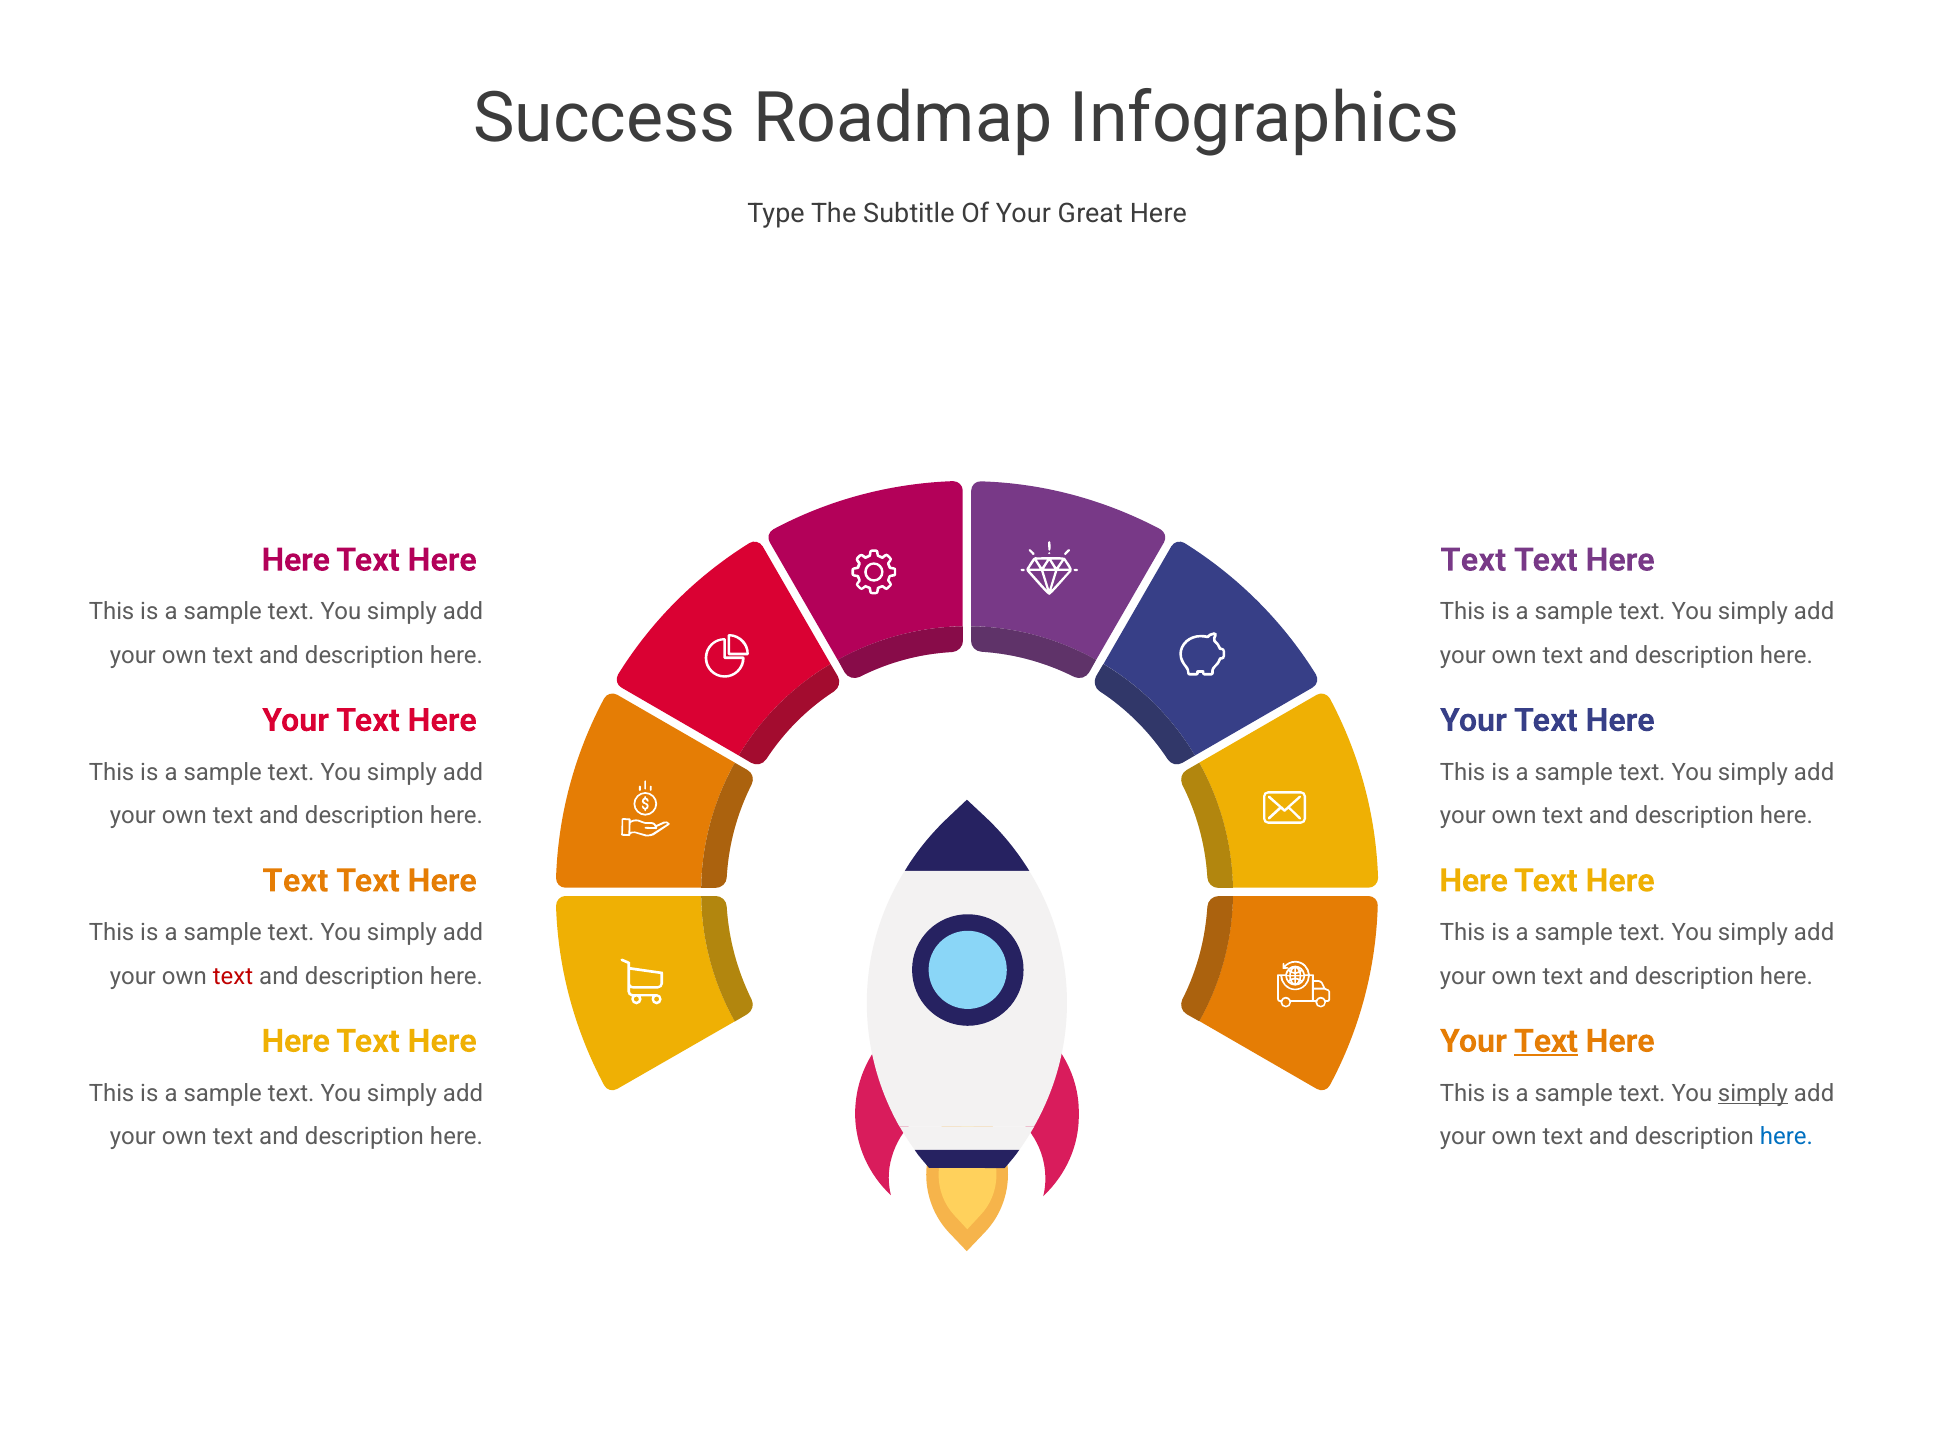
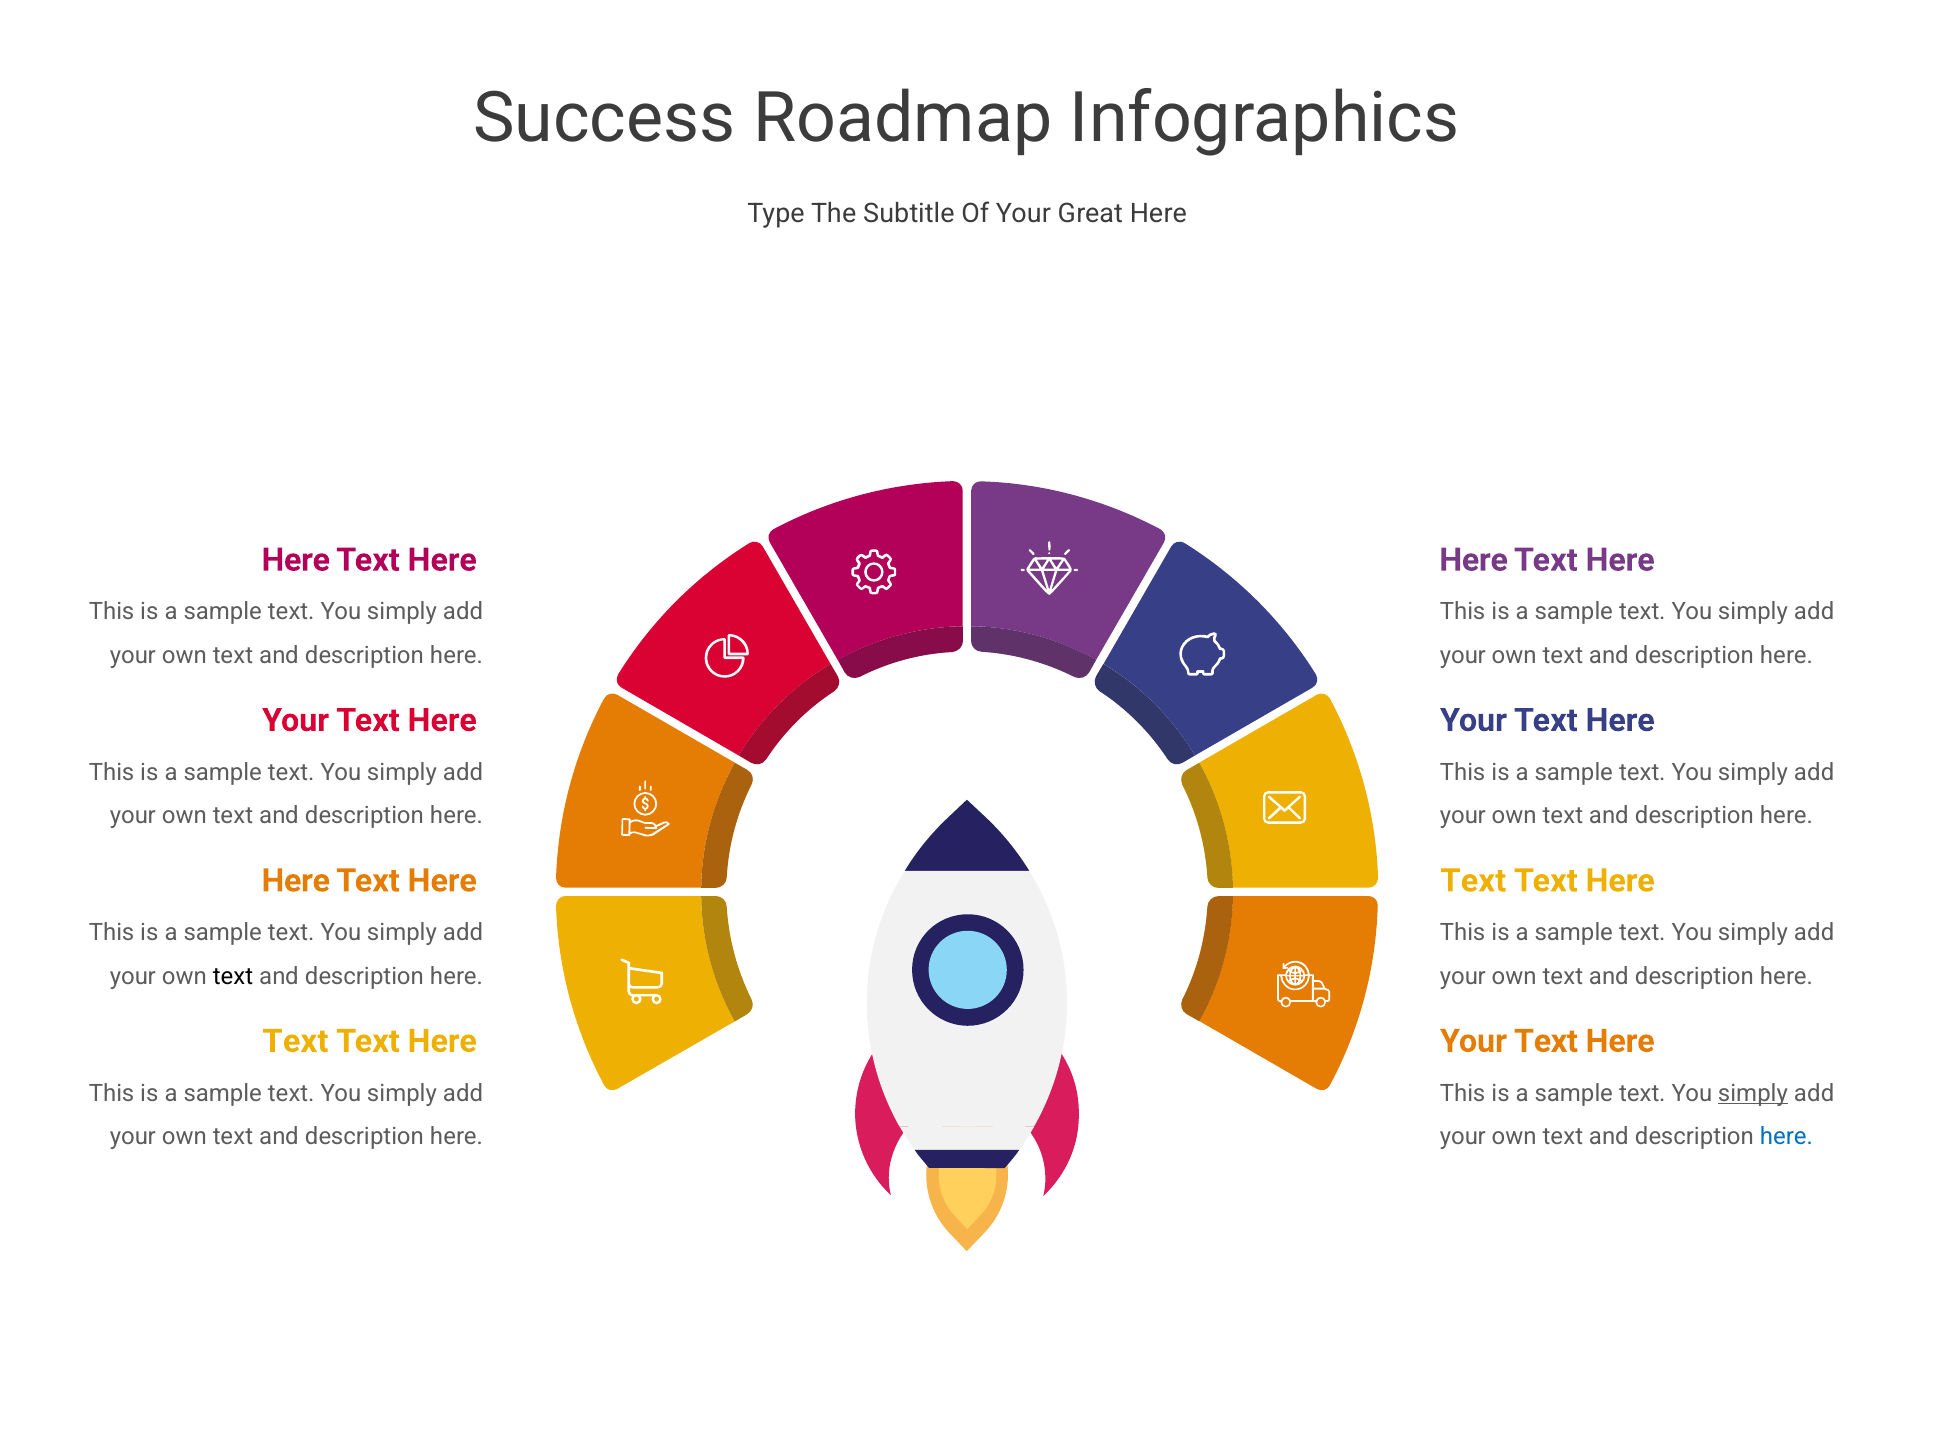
Text: Text -> Here (1474, 560)
Text: Text -> Here (296, 881)
Here: Here -> Text (1473, 881)
text colour: red -> black (233, 977)
Here: Here -> Text (295, 1042)
Text underline: present -> none (1546, 1042)
